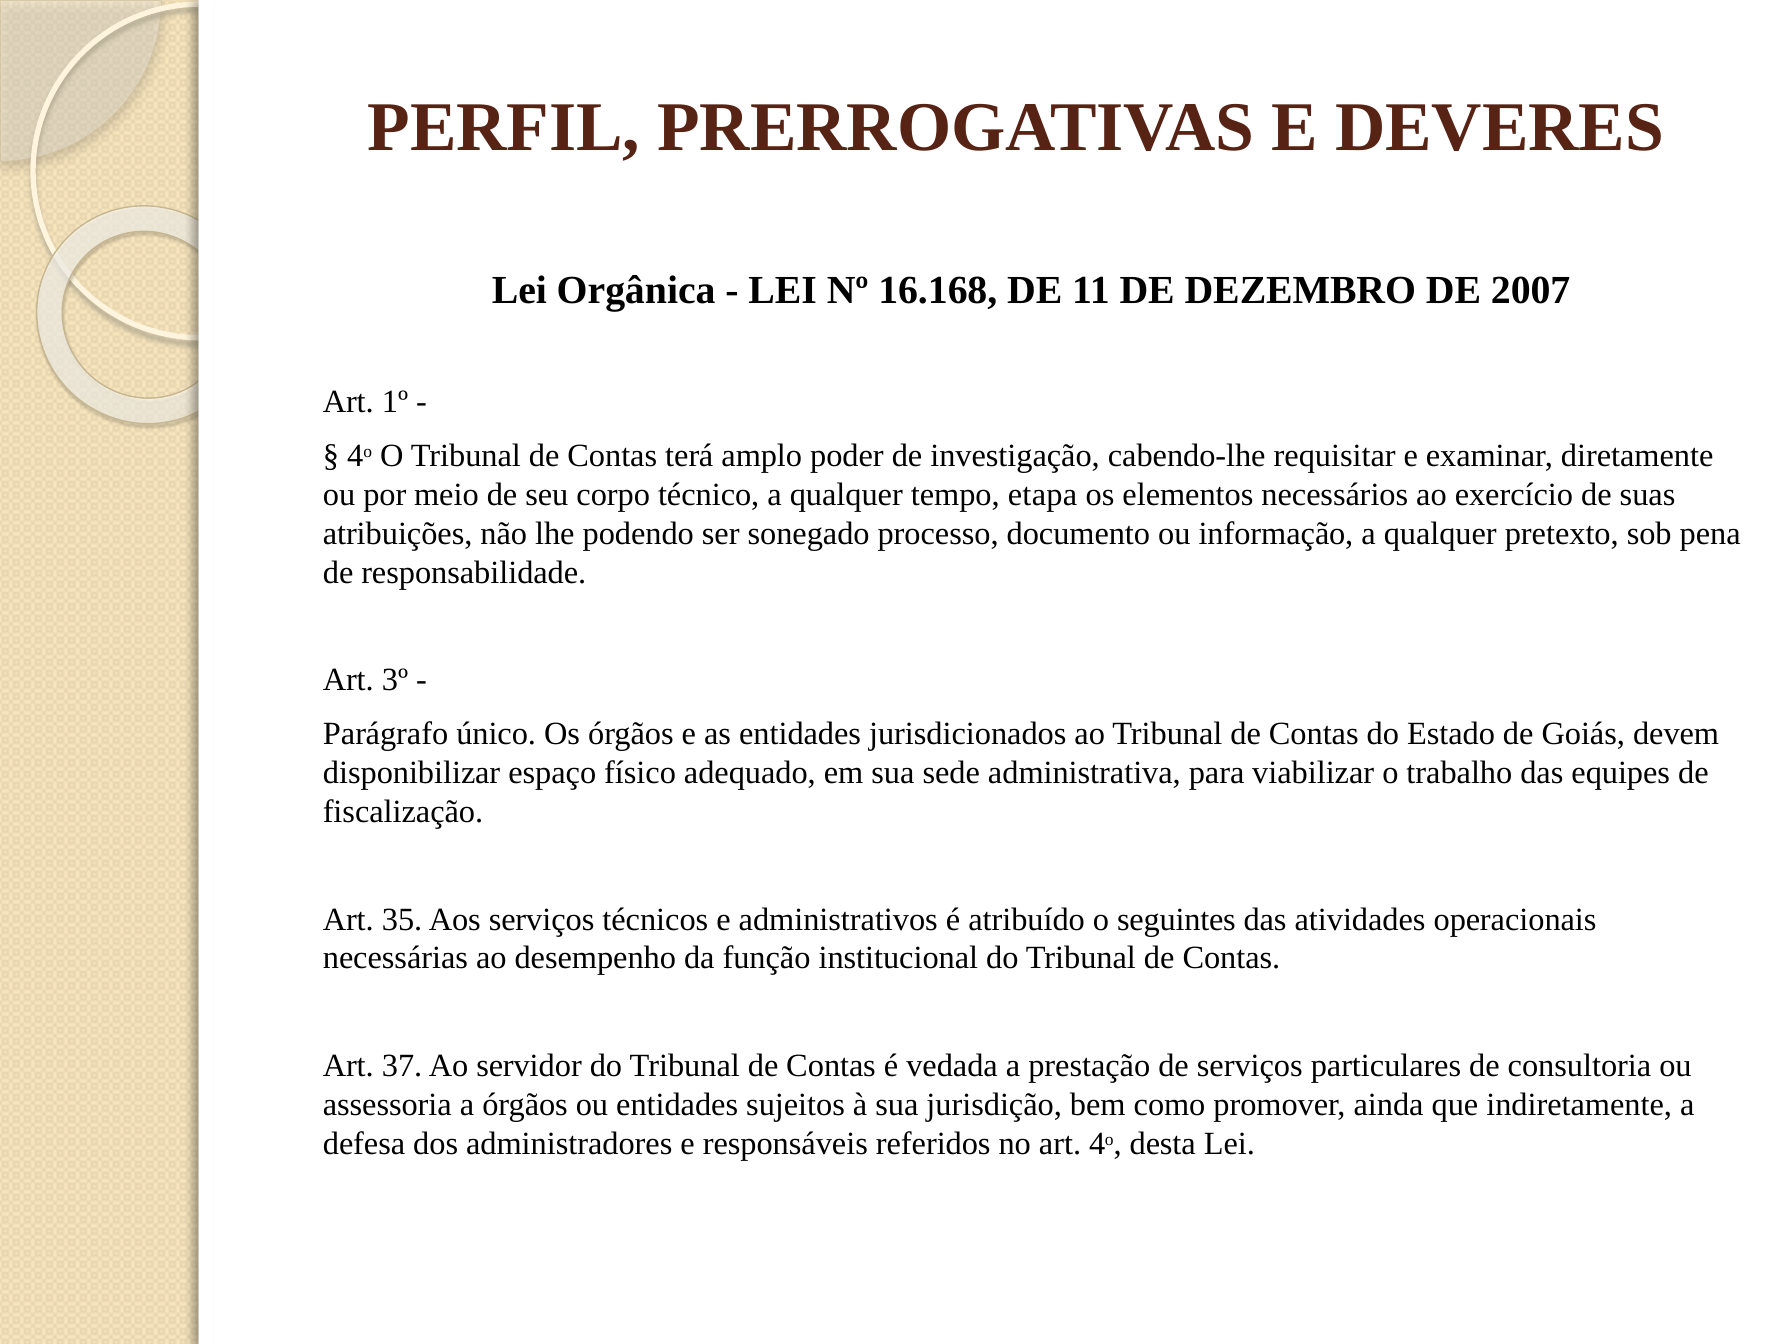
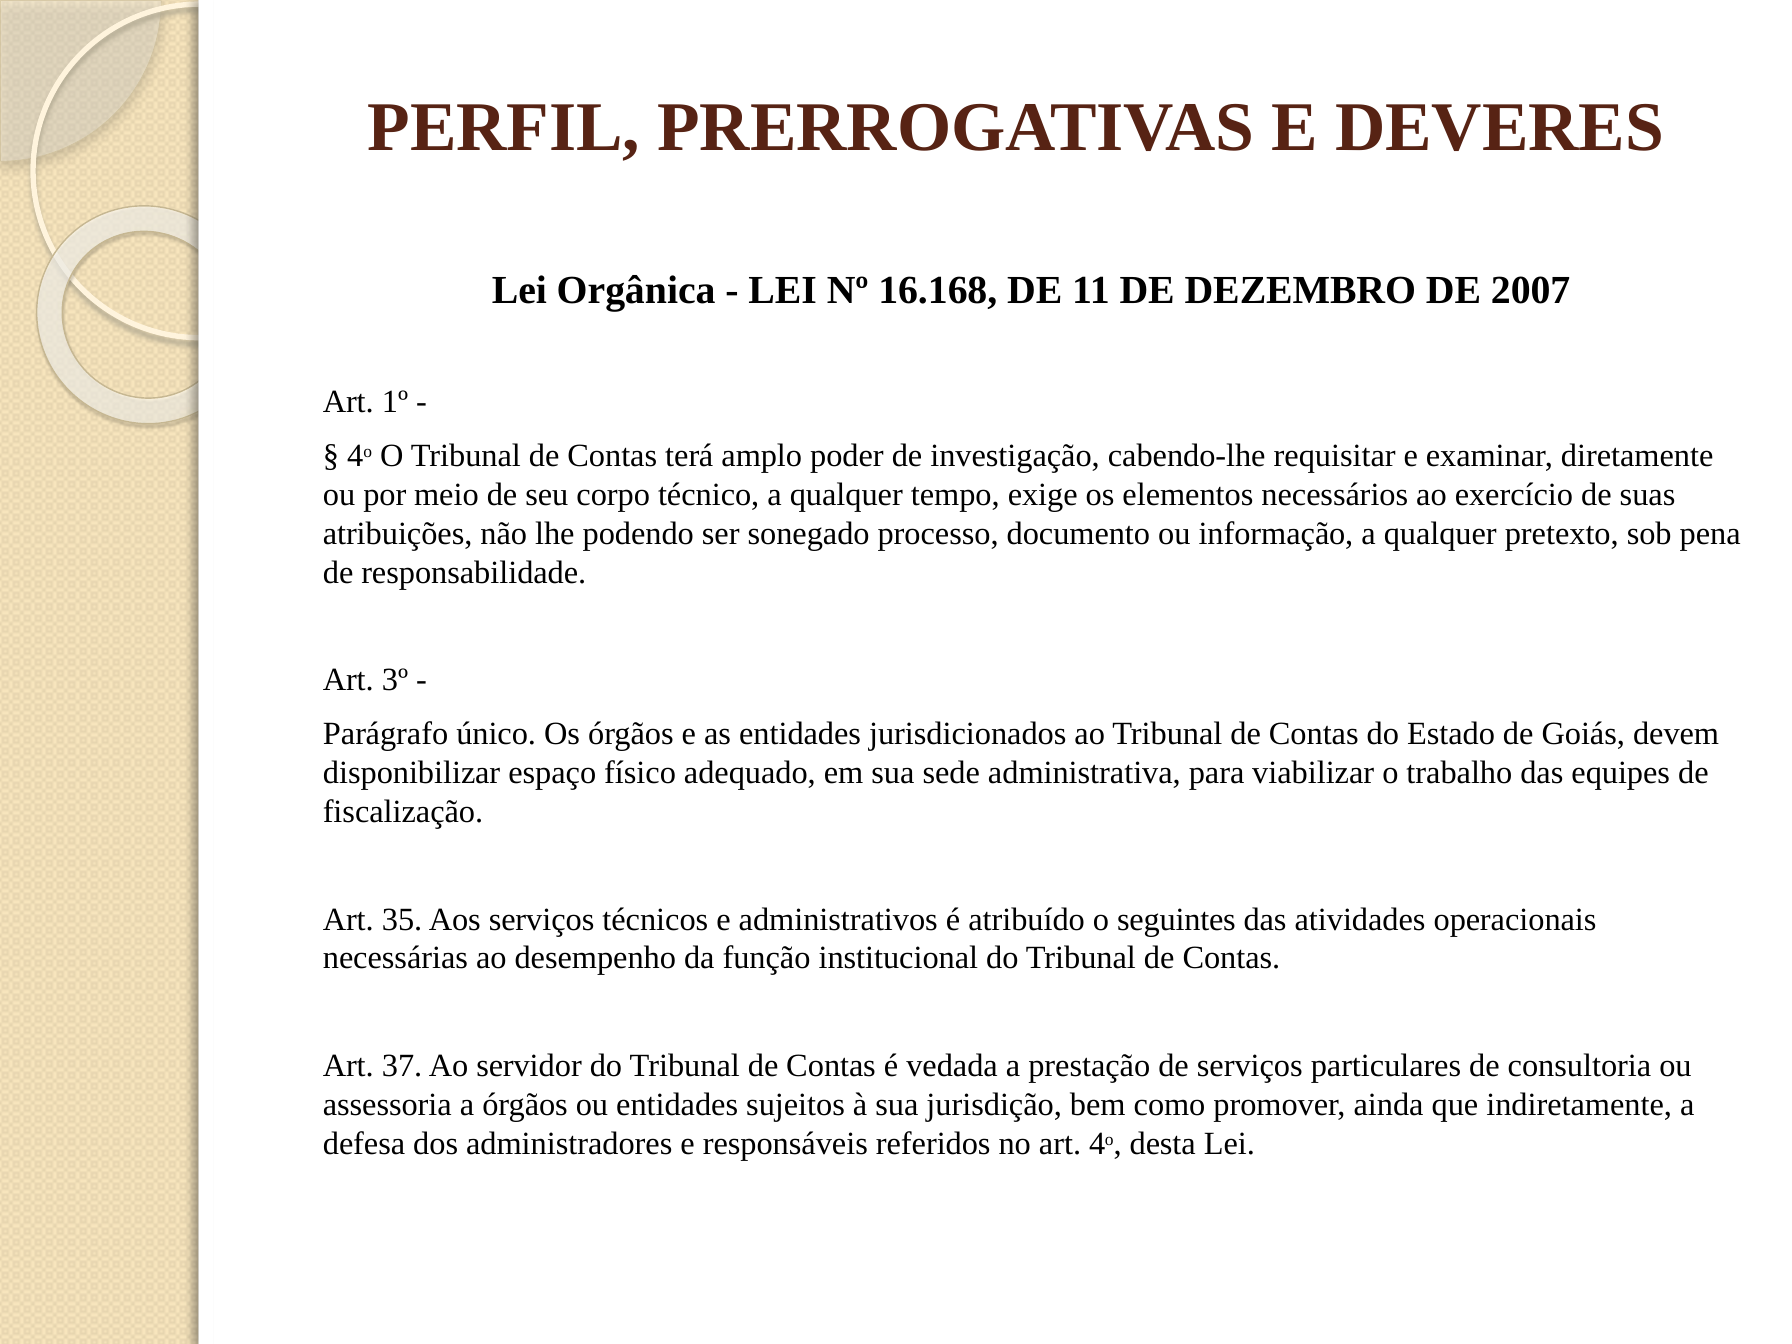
etapa: etapa -> exige (1043, 495)
